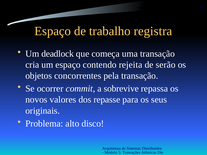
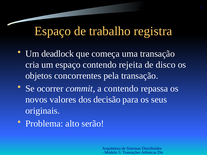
serão: serão -> disco (166, 65)
a sobrevive: sobrevive -> contendo (121, 89)
repasse: repasse -> decisão (107, 100)
disco: disco -> serão (93, 124)
